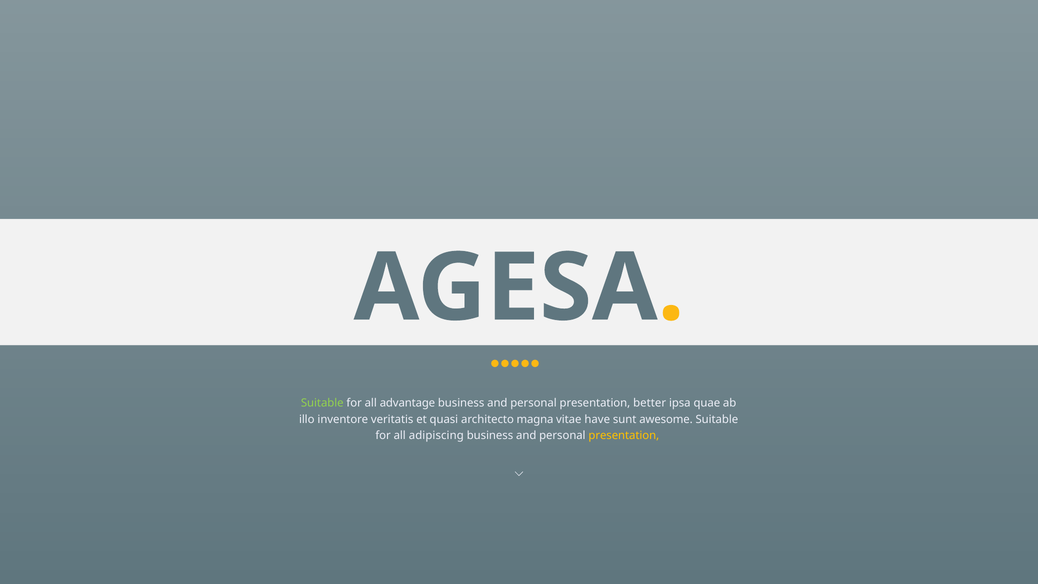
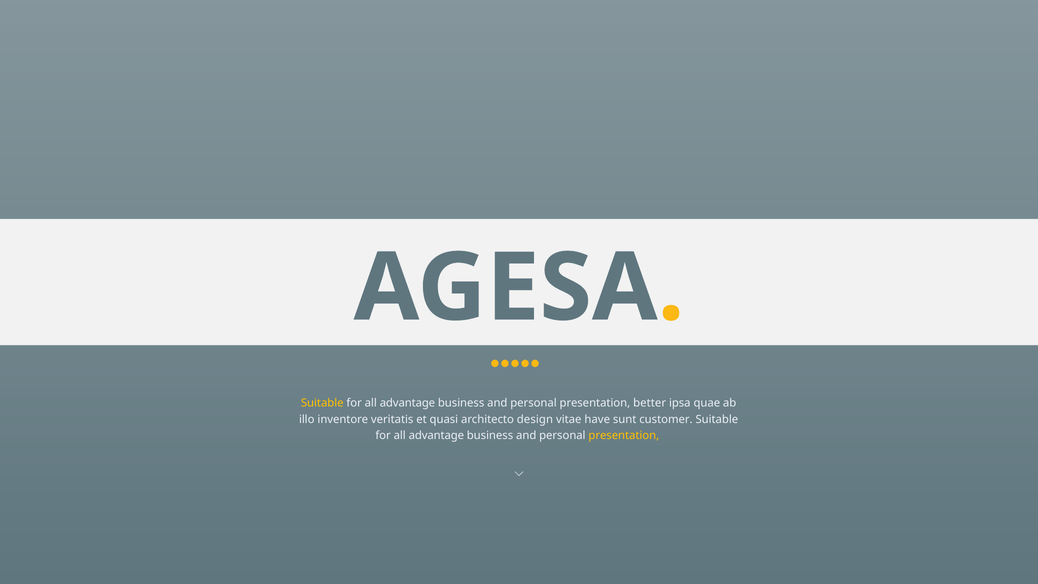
Suitable colour: light green -> yellow (322, 403)
magna: magna -> design (535, 419)
awesome: awesome -> customer (666, 419)
adipiscing: adipiscing -> advantage (436, 436)
